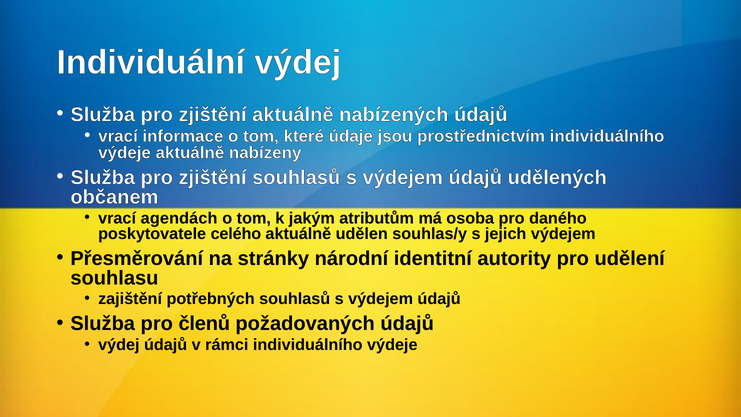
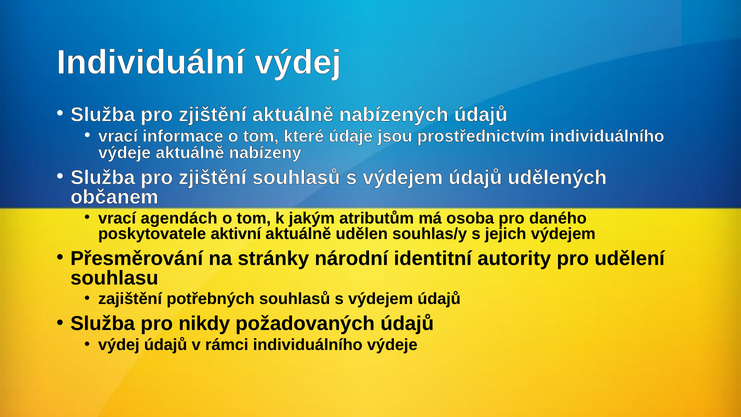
celého: celého -> aktivní (236, 234)
členů: členů -> nikdy (204, 323)
